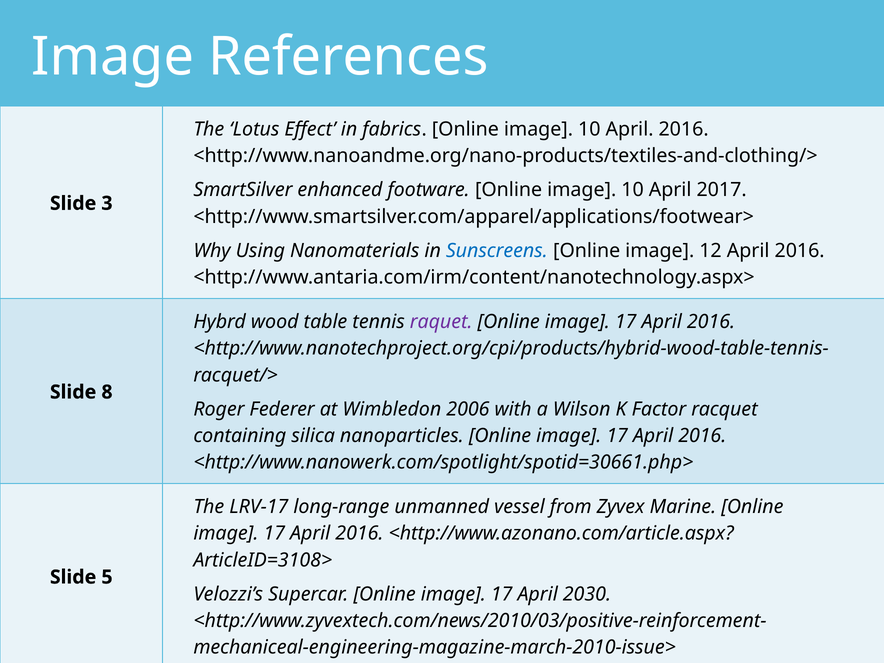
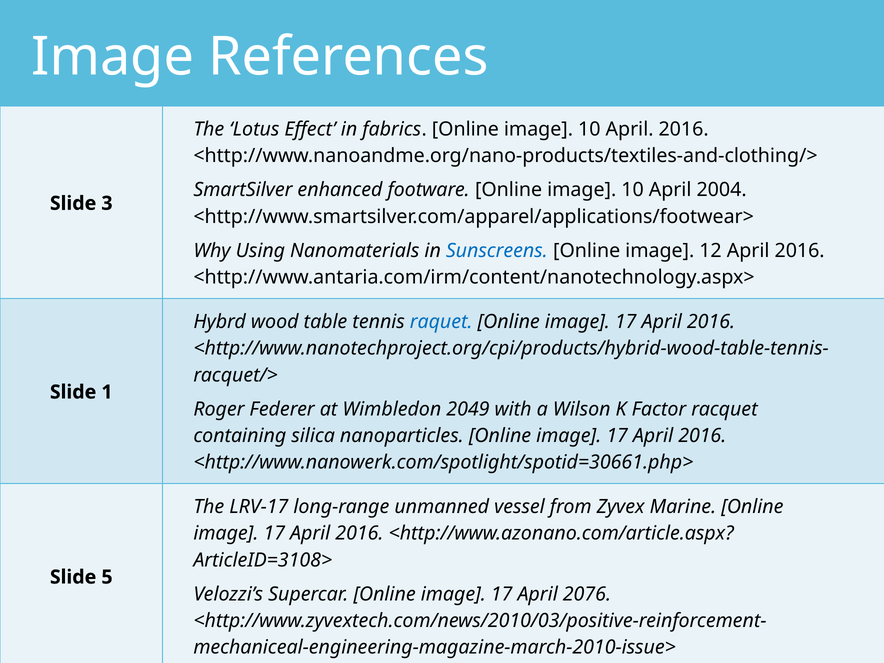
2017: 2017 -> 2004 (722, 190)
raquet colour: purple -> blue (441, 322)
8: 8 -> 1 (107, 392)
2006: 2006 -> 2049 (468, 409)
2030: 2030 -> 2076 (587, 594)
